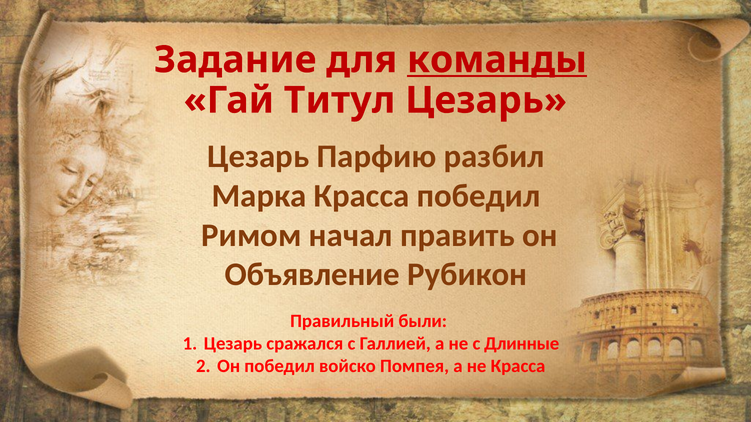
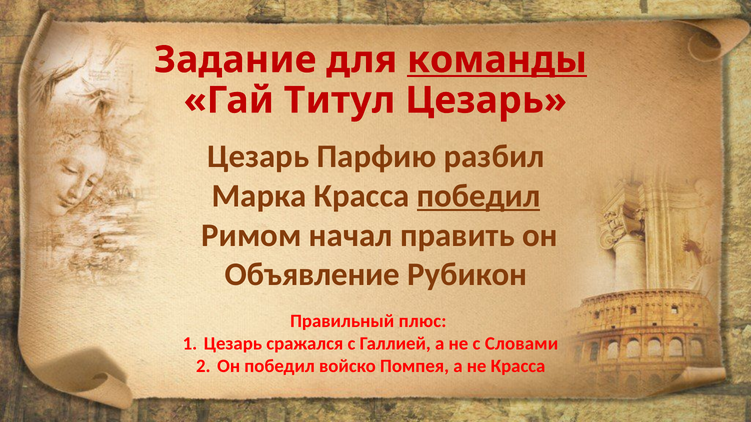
победил underline: none -> present (479, 196)
были: были -> плюс (423, 321)
Длинные: Длинные -> Словами (522, 344)
